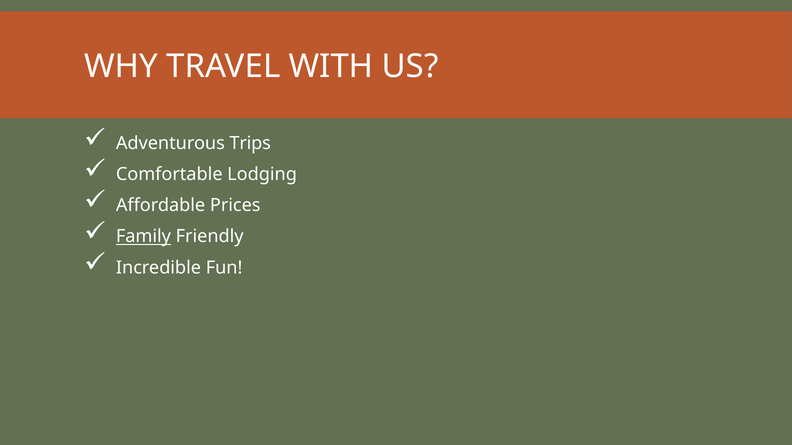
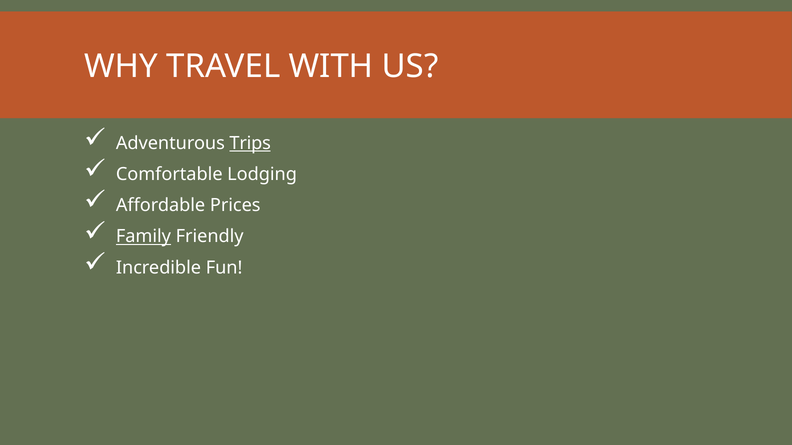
Trips underline: none -> present (250, 143)
